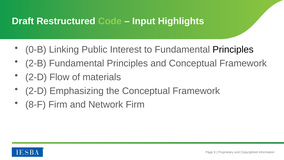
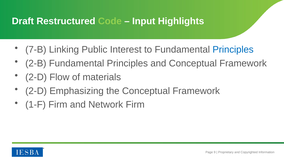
0-B: 0-B -> 7-B (36, 50)
Principles colour: black -> blue (233, 50)
8-F: 8-F -> 1-F (36, 104)
